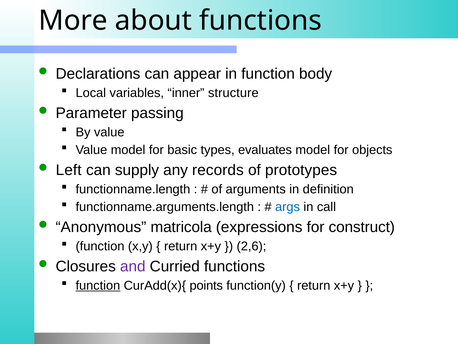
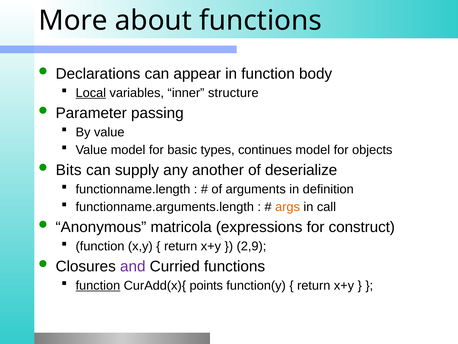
Local underline: none -> present (91, 93)
evaluates: evaluates -> continues (265, 150)
Left: Left -> Bits (69, 170)
records: records -> another (218, 170)
prototypes: prototypes -> deserialize (301, 170)
args colour: blue -> orange (288, 207)
2,6: 2,6 -> 2,9 (251, 246)
